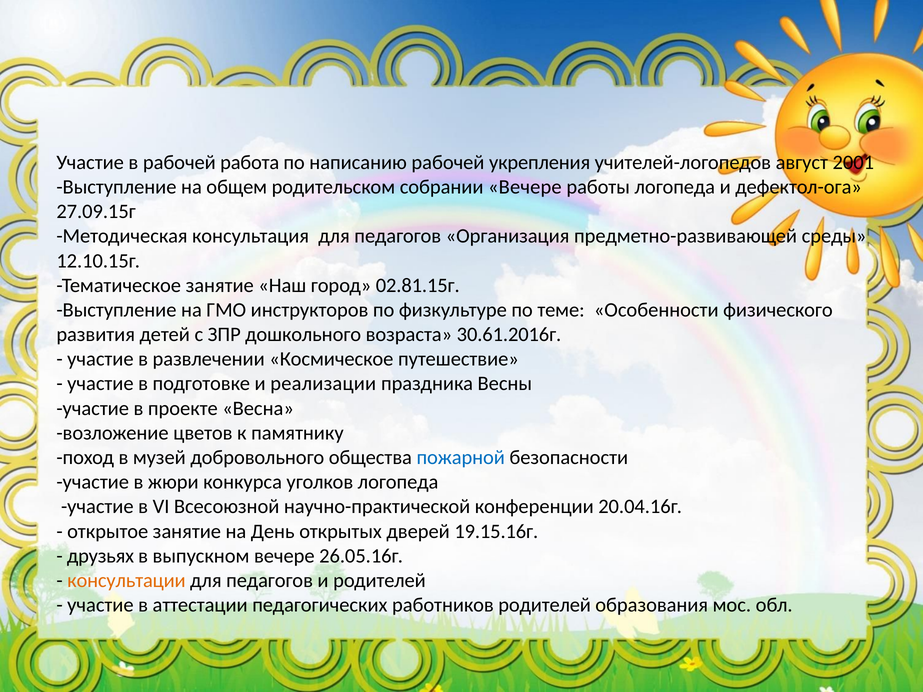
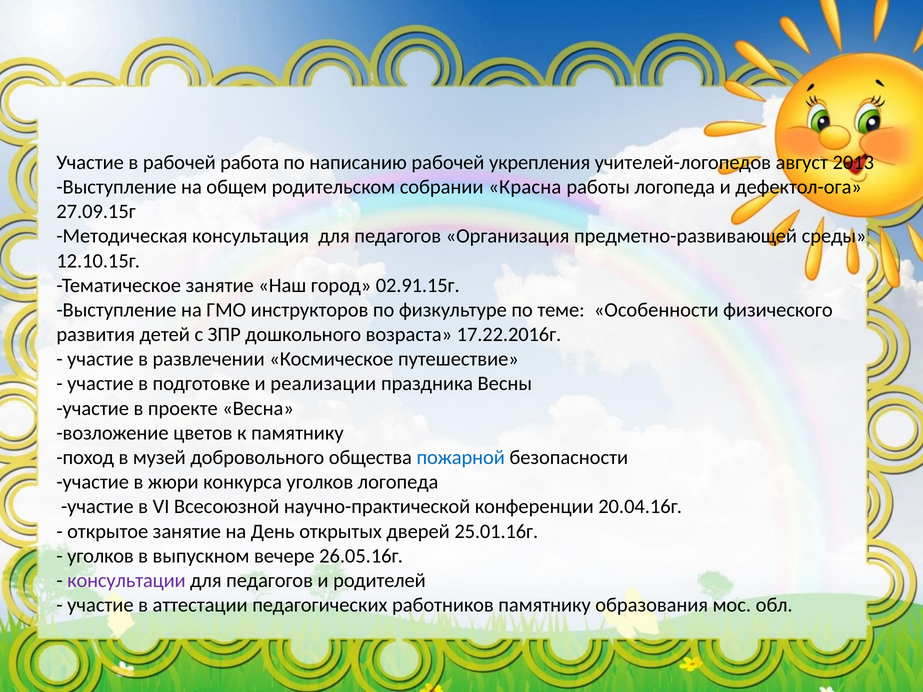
2001: 2001 -> 2013 (853, 162)
собрании Вечере: Вечере -> Красна (525, 187)
02.81.15г: 02.81.15г -> 02.91.15г (418, 285)
30.61.2016г: 30.61.2016г -> 17.22.2016г (509, 335)
19.15.16г: 19.15.16г -> 25.01.16г (496, 531)
друзьях: друзьях -> уголков (100, 556)
консультации colour: orange -> purple (126, 581)
работников родителей: родителей -> памятнику (545, 605)
